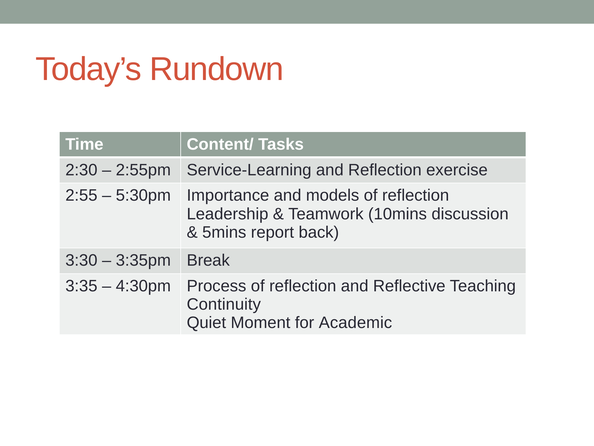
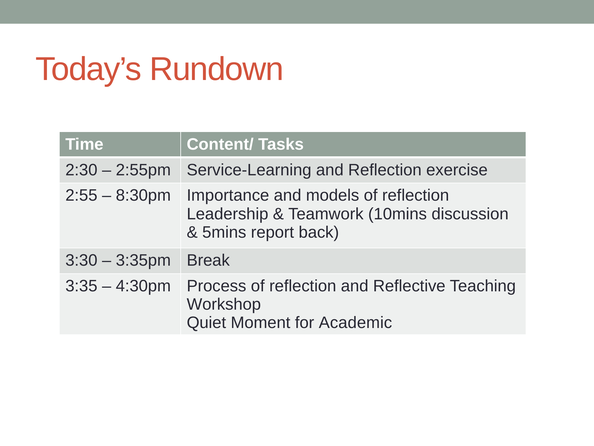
5:30pm: 5:30pm -> 8:30pm (143, 195)
Continuity: Continuity -> Workshop (224, 304)
